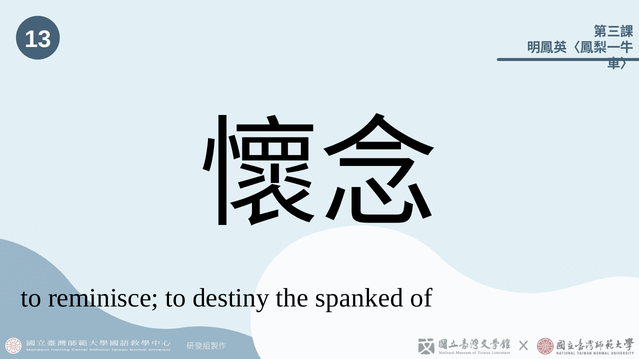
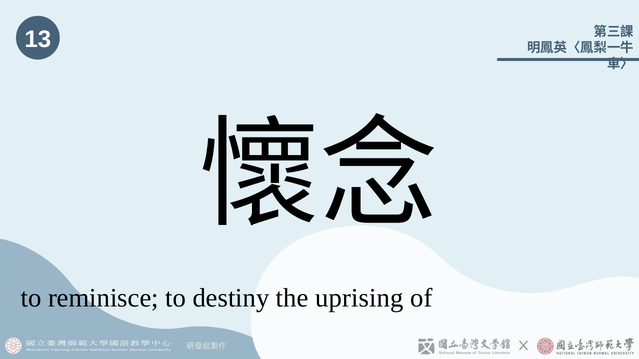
spanked: spanked -> uprising (359, 298)
